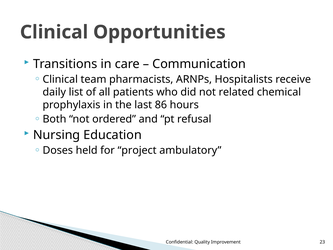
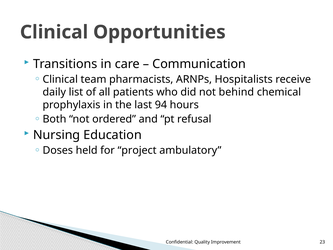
related: related -> behind (236, 92)
86: 86 -> 94 (161, 105)
